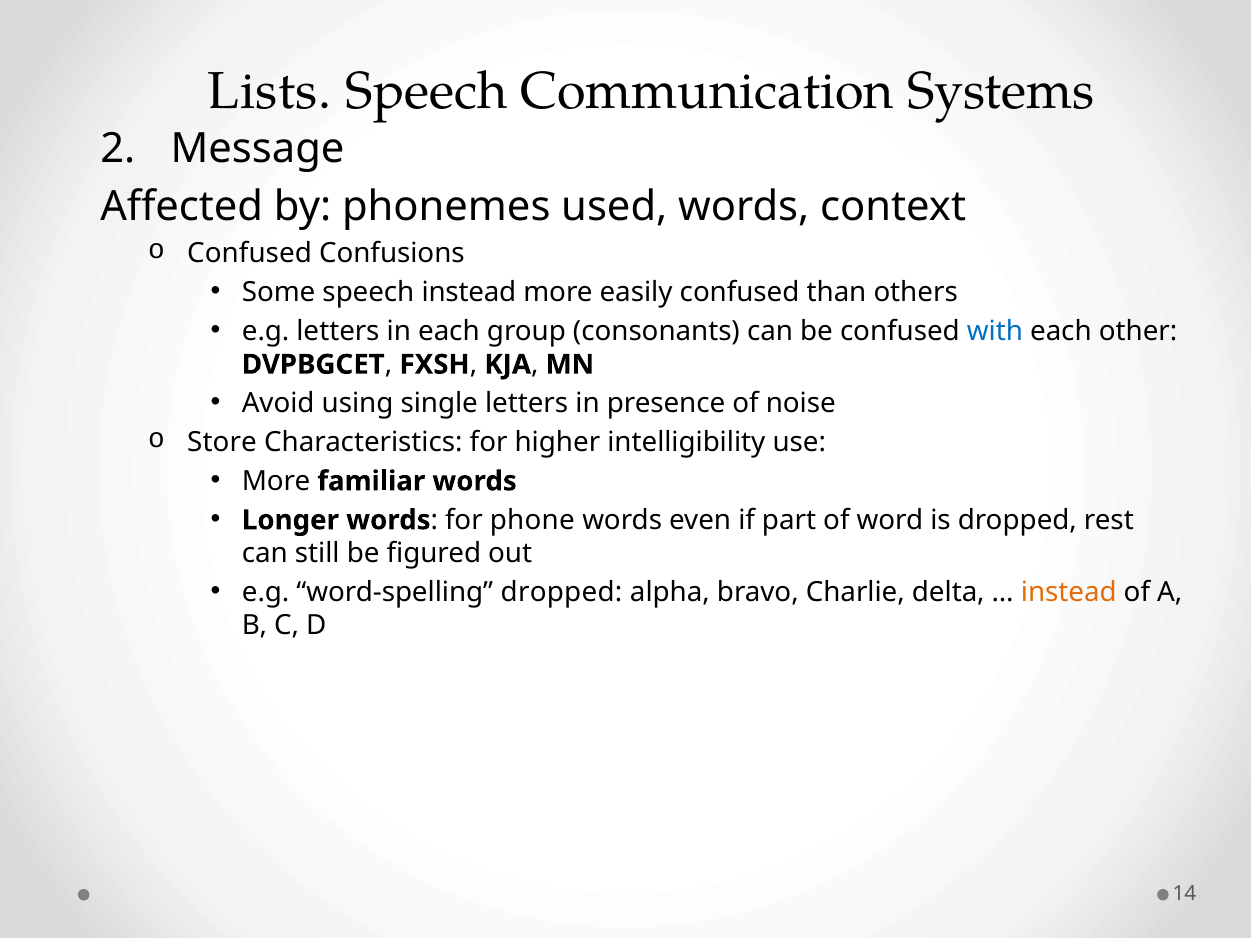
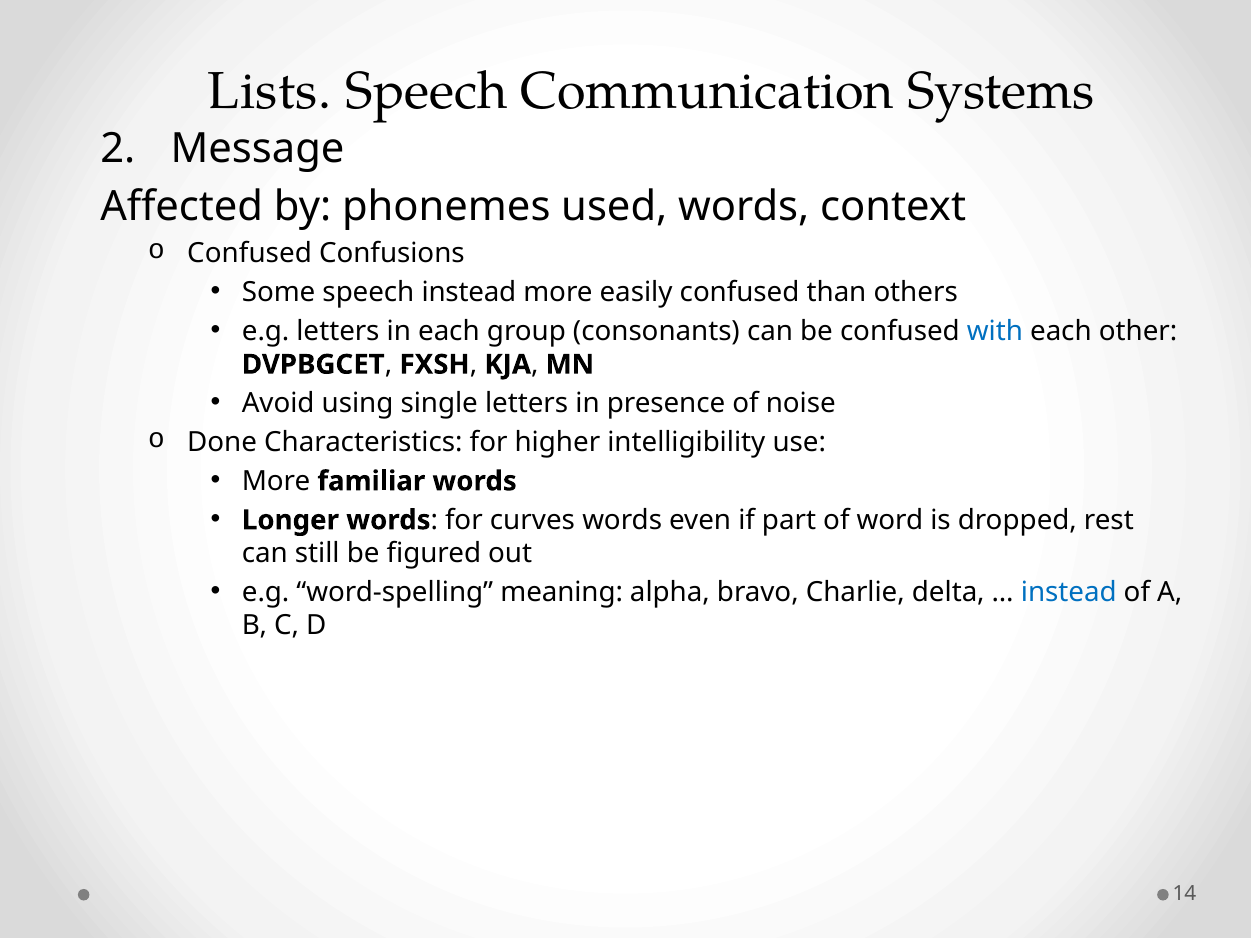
Store: Store -> Done (222, 442)
phone: phone -> curves (532, 520)
word-spelling dropped: dropped -> meaning (562, 593)
instead colour: orange -> blue (1069, 593)
